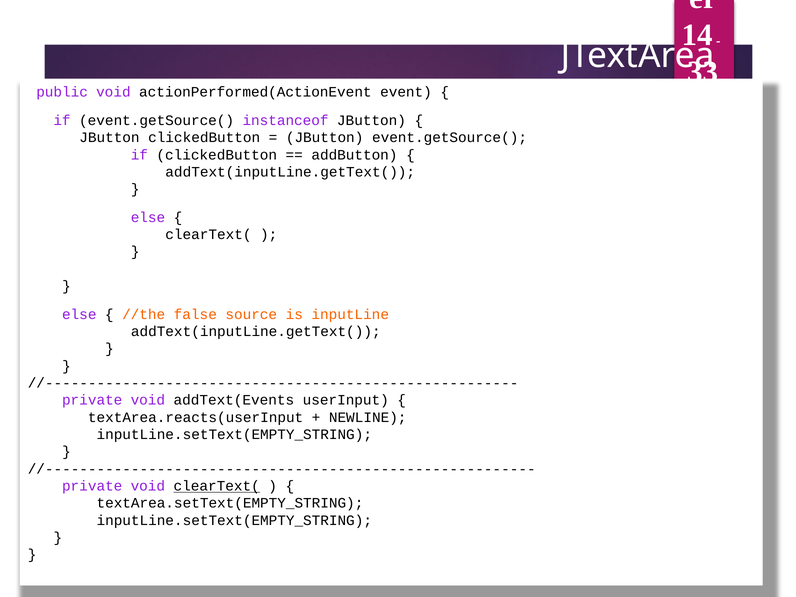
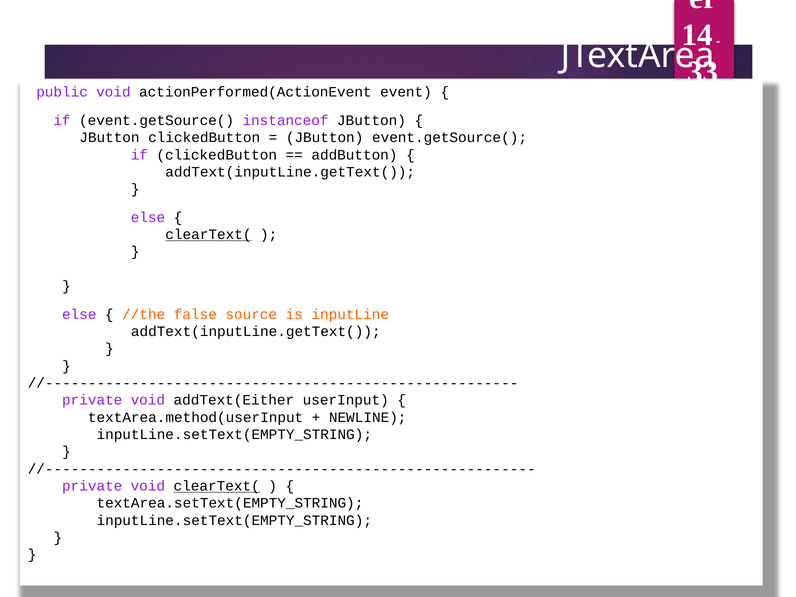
clearText( underline: none -> present (208, 235)
addText(Events: addText(Events -> addText(Either (234, 400)
textArea.reacts(userInput: textArea.reacts(userInput -> textArea.method(userInput (196, 417)
